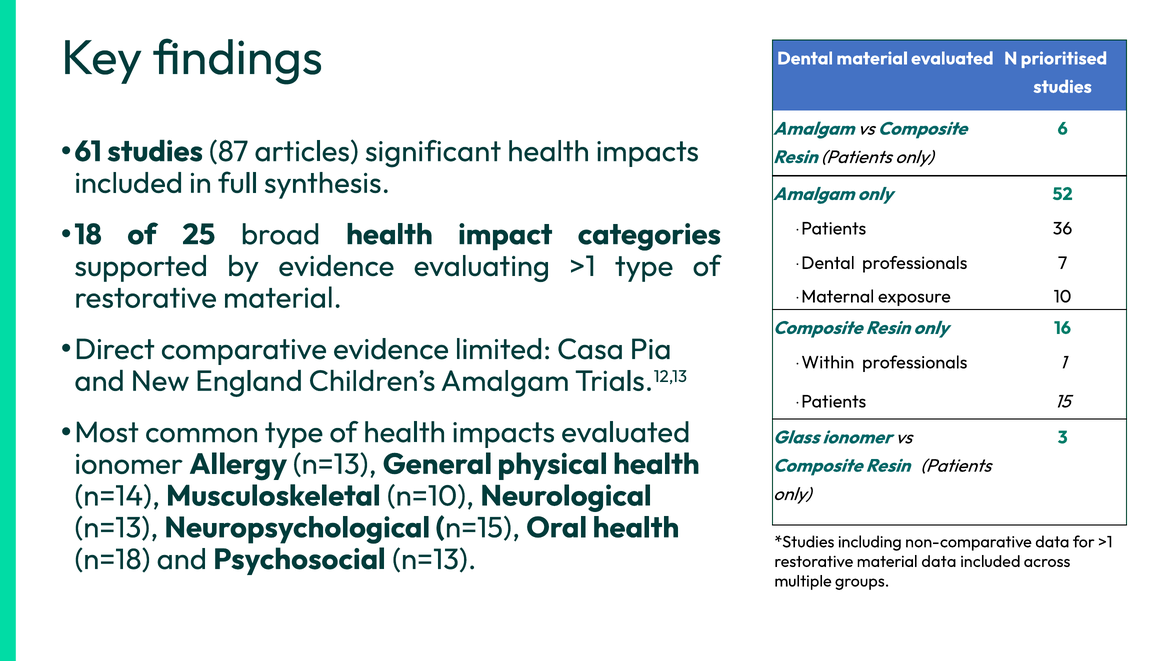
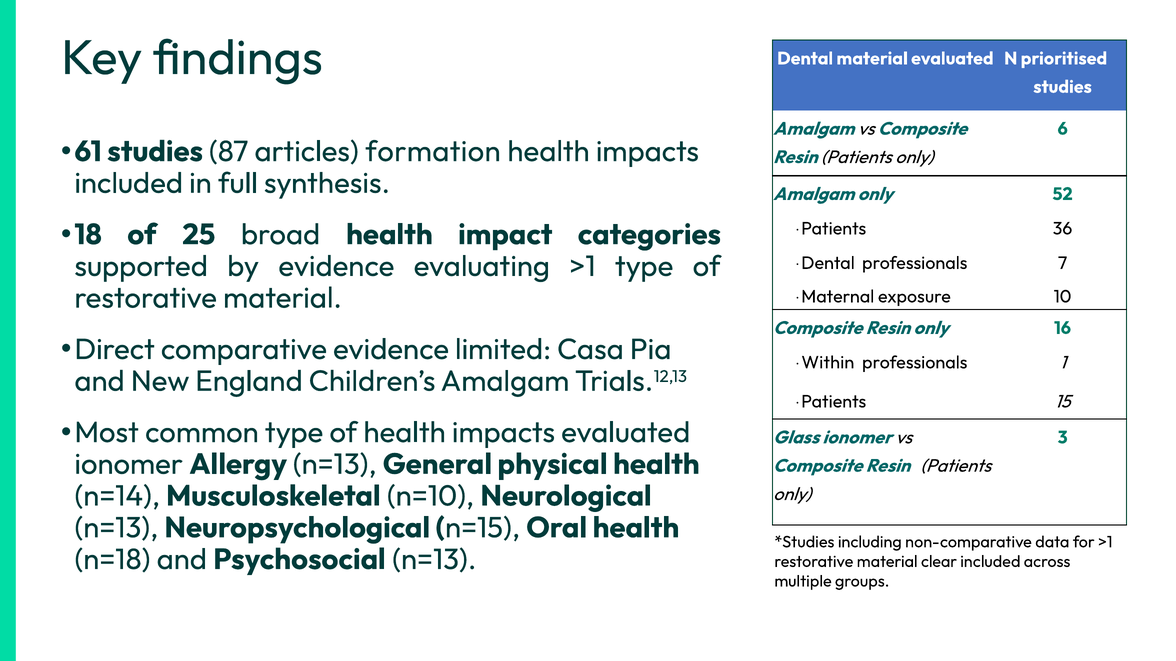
significant: significant -> formation (433, 152)
material data: data -> clear (939, 562)
